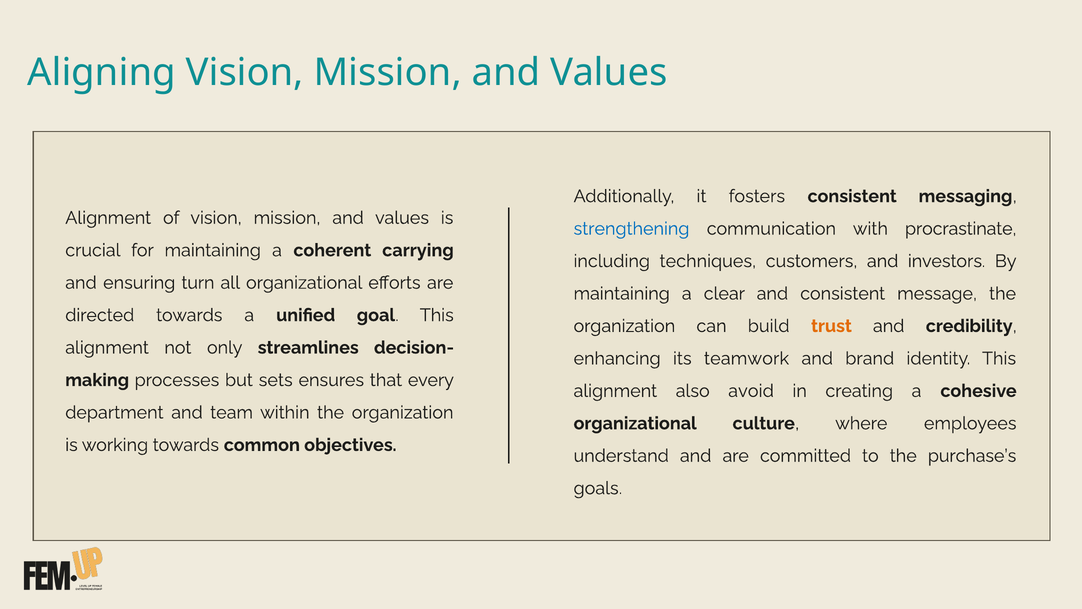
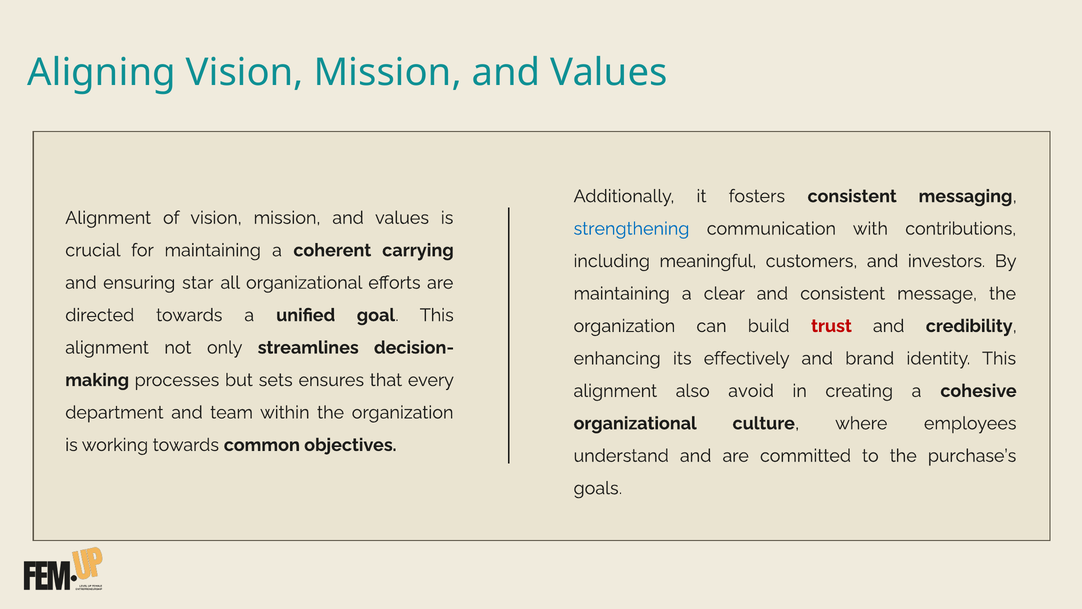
procrastinate: procrastinate -> contributions (961, 229)
techniques: techniques -> meaningful (708, 261)
turn: turn -> star (198, 283)
trust colour: orange -> red (831, 326)
teamwork: teamwork -> effectively (747, 358)
